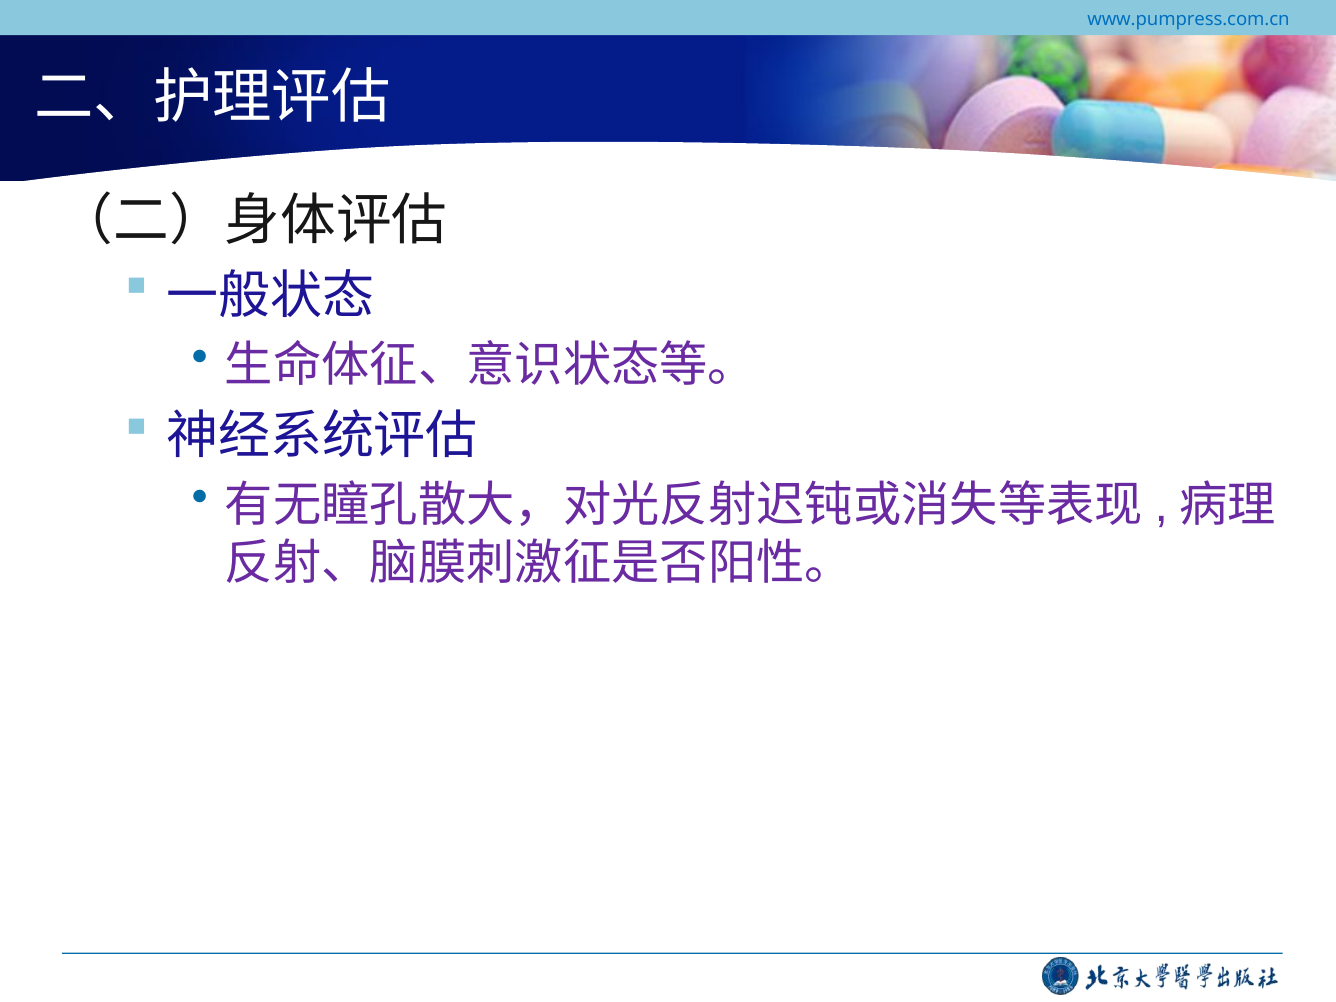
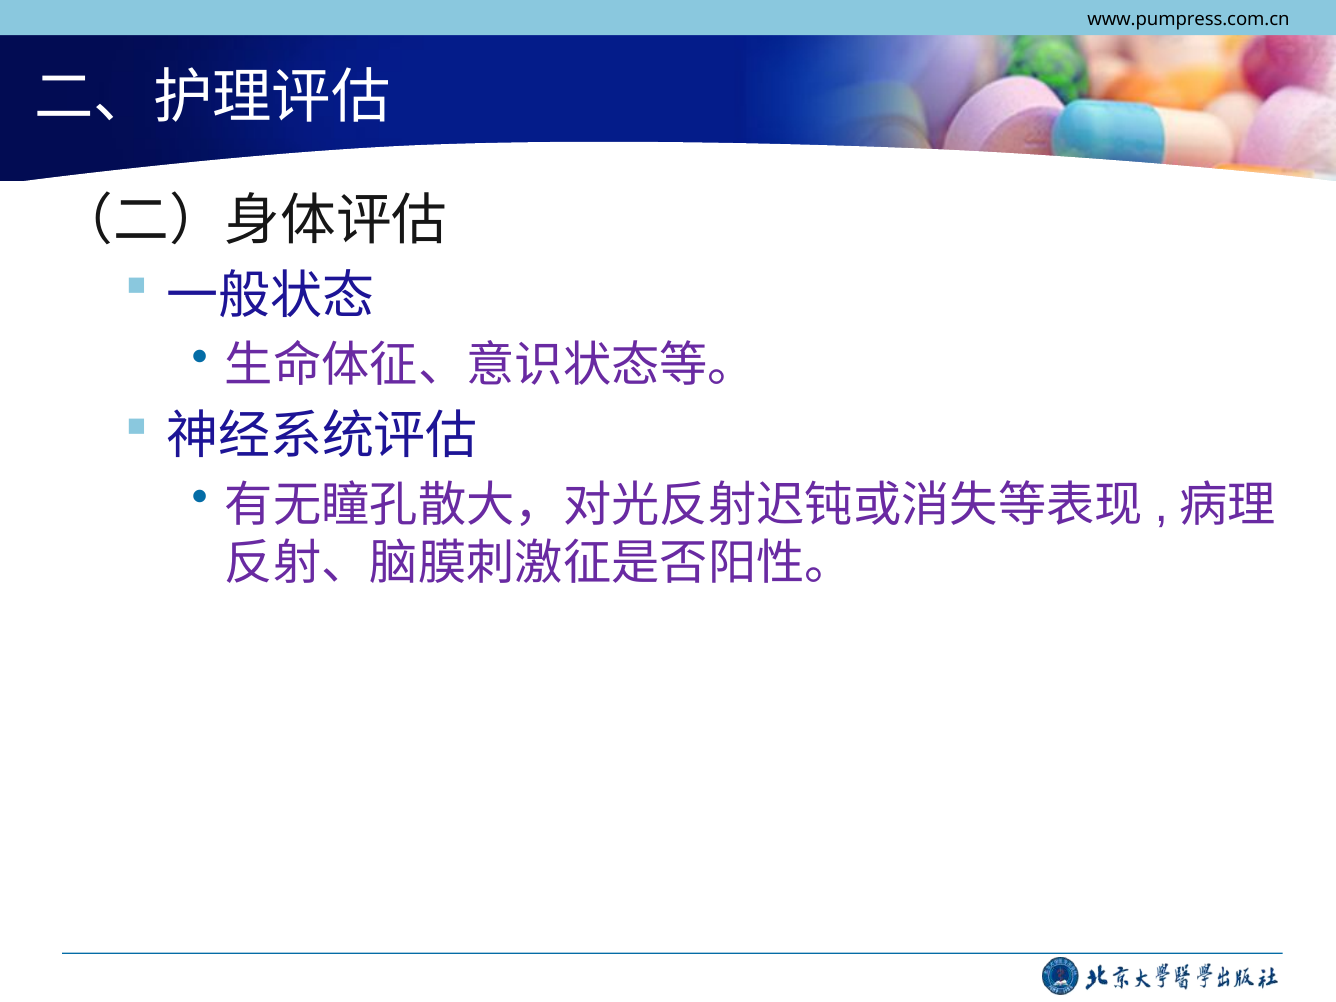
www.pumpress.com.cn colour: blue -> black (1188, 19)
